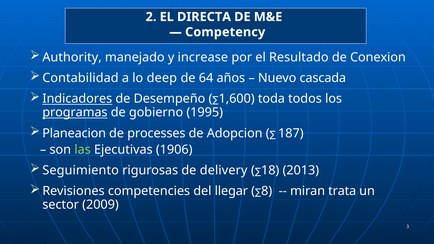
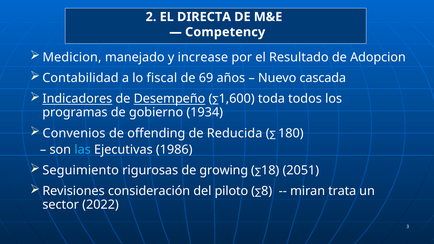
Authority: Authority -> Medicion (72, 57)
Conexion: Conexion -> Adopcion (378, 57)
deep: deep -> fiscal (162, 78)
64: 64 -> 69 (206, 78)
Desempeño underline: none -> present (169, 99)
programas underline: present -> none (75, 113)
1995: 1995 -> 1934 (205, 113)
Planeacion: Planeacion -> Convenios (74, 133)
processes: processes -> offending (156, 133)
Adopcion: Adopcion -> Reducida (235, 133)
187: 187 -> 180 (291, 133)
las colour: light green -> light blue (83, 150)
1906: 1906 -> 1986 (174, 150)
delivery: delivery -> growing (224, 170)
2013: 2013 -> 2051 (301, 170)
competencies: competencies -> consideración (149, 191)
llegar: llegar -> piloto (231, 191)
2009: 2009 -> 2022 (101, 205)
